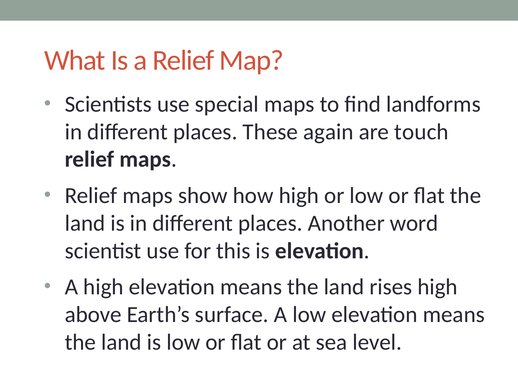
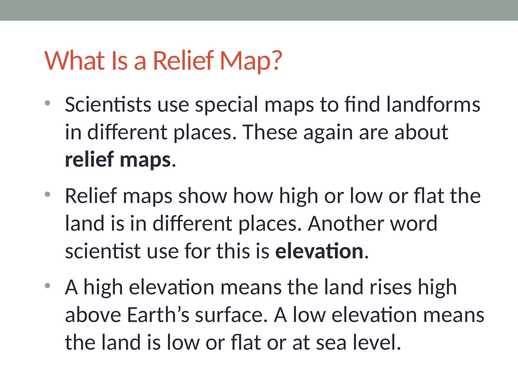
touch: touch -> about (422, 132)
